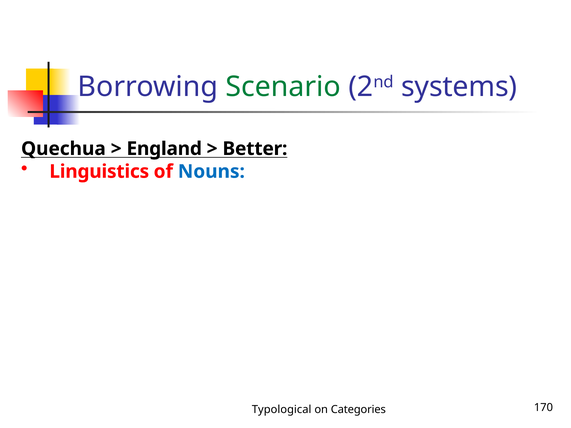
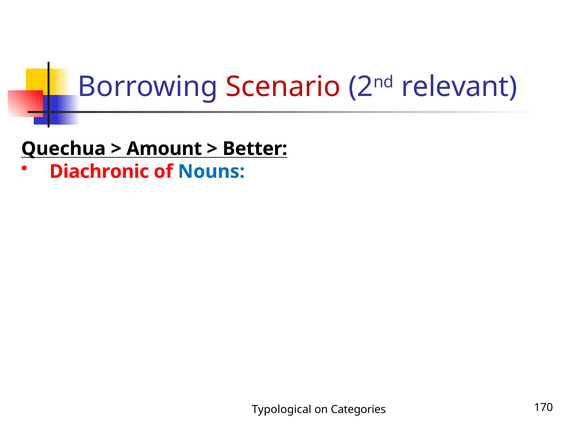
Scenario colour: green -> red (283, 87)
systems: systems -> relevant (459, 87)
England: England -> Amount (164, 149)
Linguistics: Linguistics -> Diachronic (99, 172)
